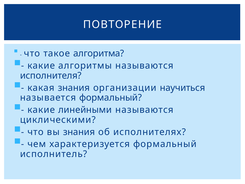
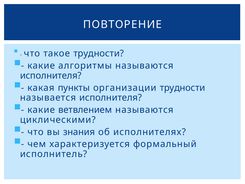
такое алгоритма: алгоритма -> трудности (99, 53)
какая знания: знания -> пункты (74, 88)
организации научиться: научиться -> трудности (182, 88)
называется формальный: формальный -> исполнителя (111, 98)
линейными: линейными -> ветвлением (85, 110)
